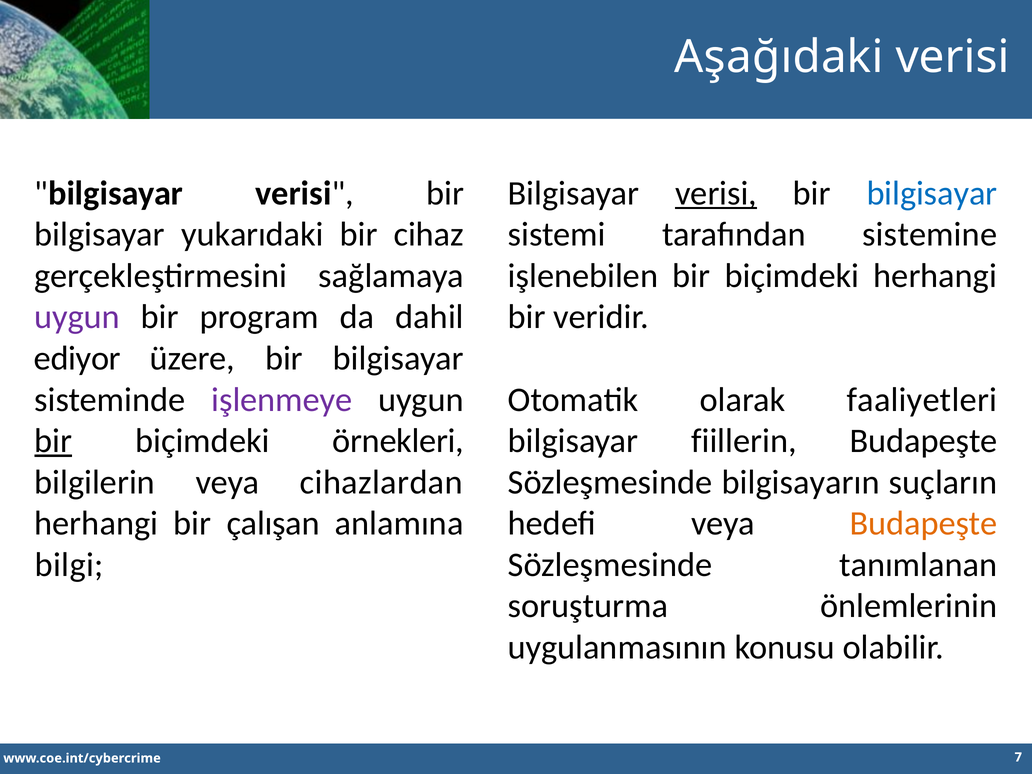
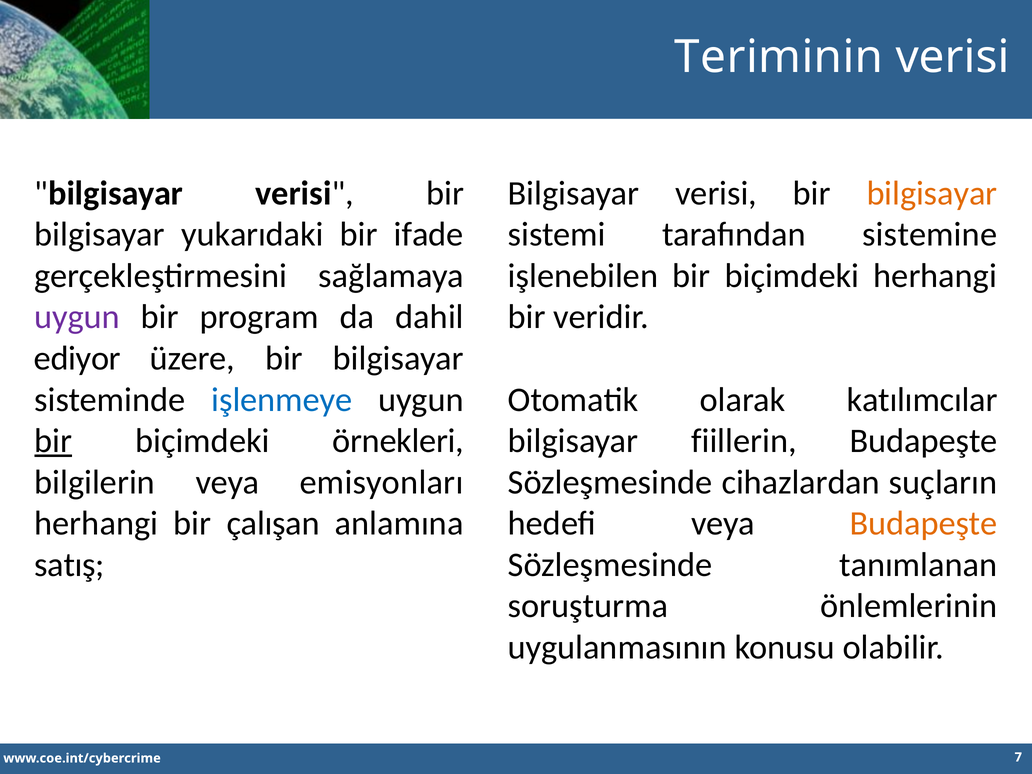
Aşağıdaki: Aşağıdaki -> Teriminin (779, 57)
verisi underline: present -> none (716, 193)
bilgisayar colour: blue -> orange (932, 193)
cihaz: cihaz -> ifade (429, 235)
işlenmeye colour: purple -> blue (282, 400)
faaliyetleri: faaliyetleri -> katılımcılar (922, 400)
cihazlardan: cihazlardan -> emisyonları (381, 482)
bilgisayarın: bilgisayarın -> cihazlardan (801, 482)
bilgi: bilgi -> satış (69, 565)
